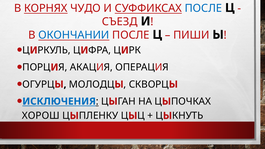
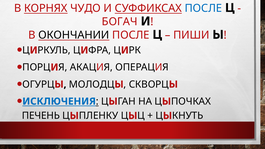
СЪЕЗД: СЪЕЗД -> БОГАЧ (120, 22)
ОКОНЧАНИИ colour: blue -> black (74, 35)
ХОРОШ: ХОРОШ -> ПЕЧЕНЬ (41, 116)
